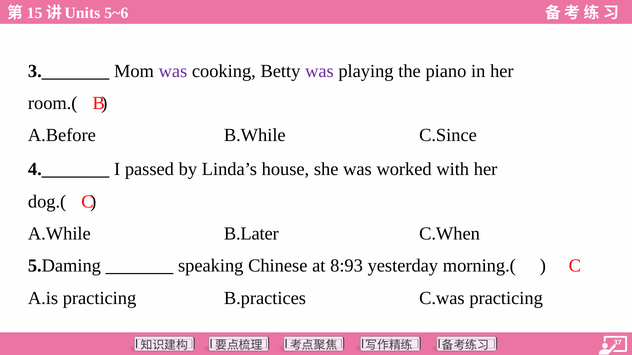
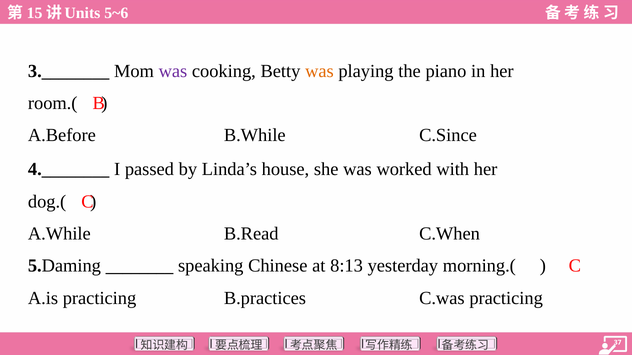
was colour: purple -> orange (319, 71)
B.Later: B.Later -> B.Read (251, 234)
8:93: 8:93 -> 8:13 (347, 266)
